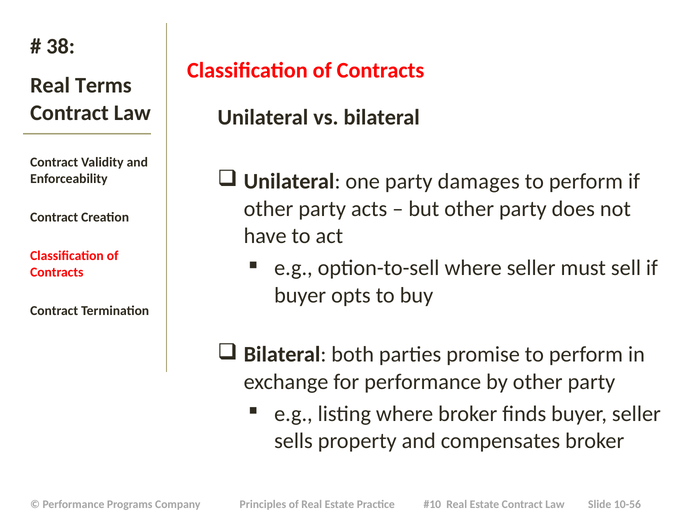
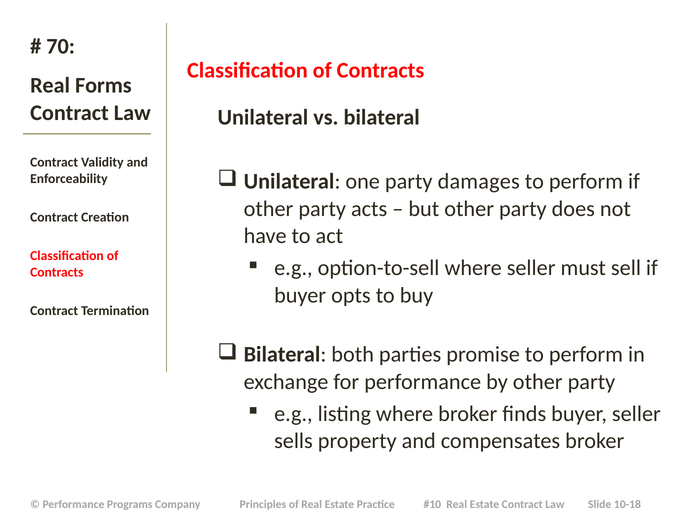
38: 38 -> 70 (61, 46)
Terms: Terms -> Forms (103, 85)
10-56: 10-56 -> 10-18 (627, 504)
